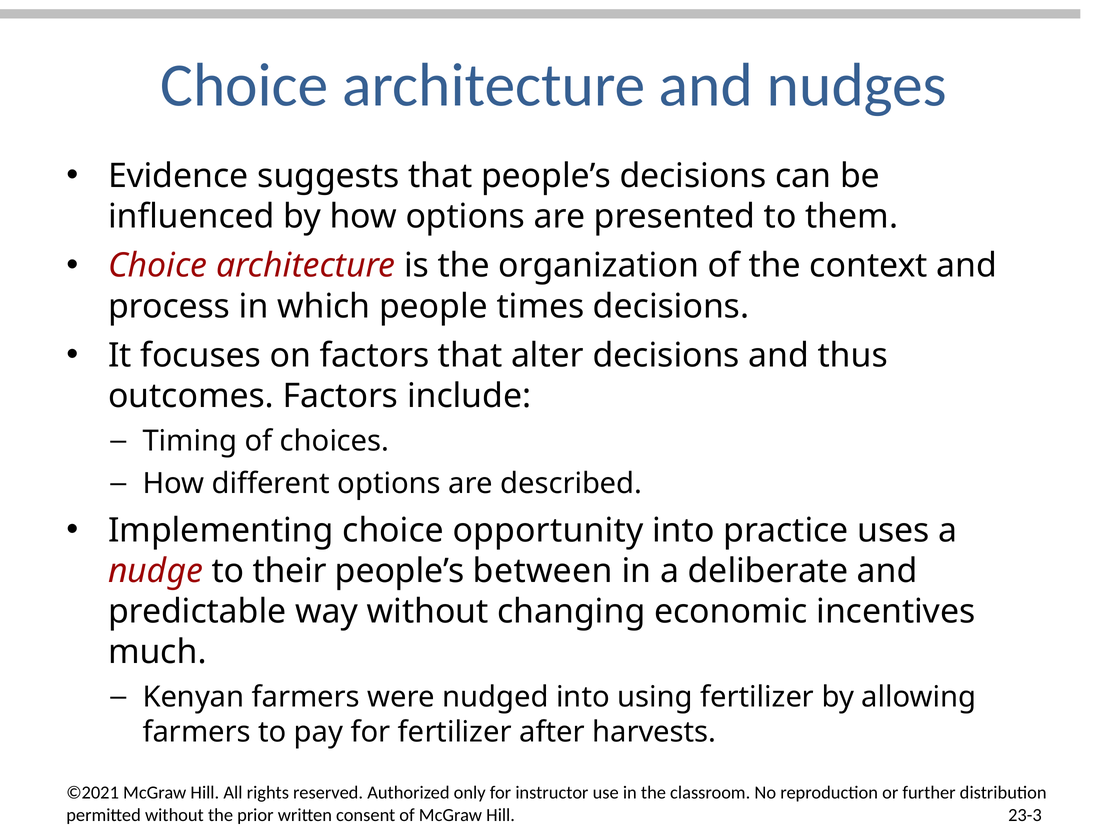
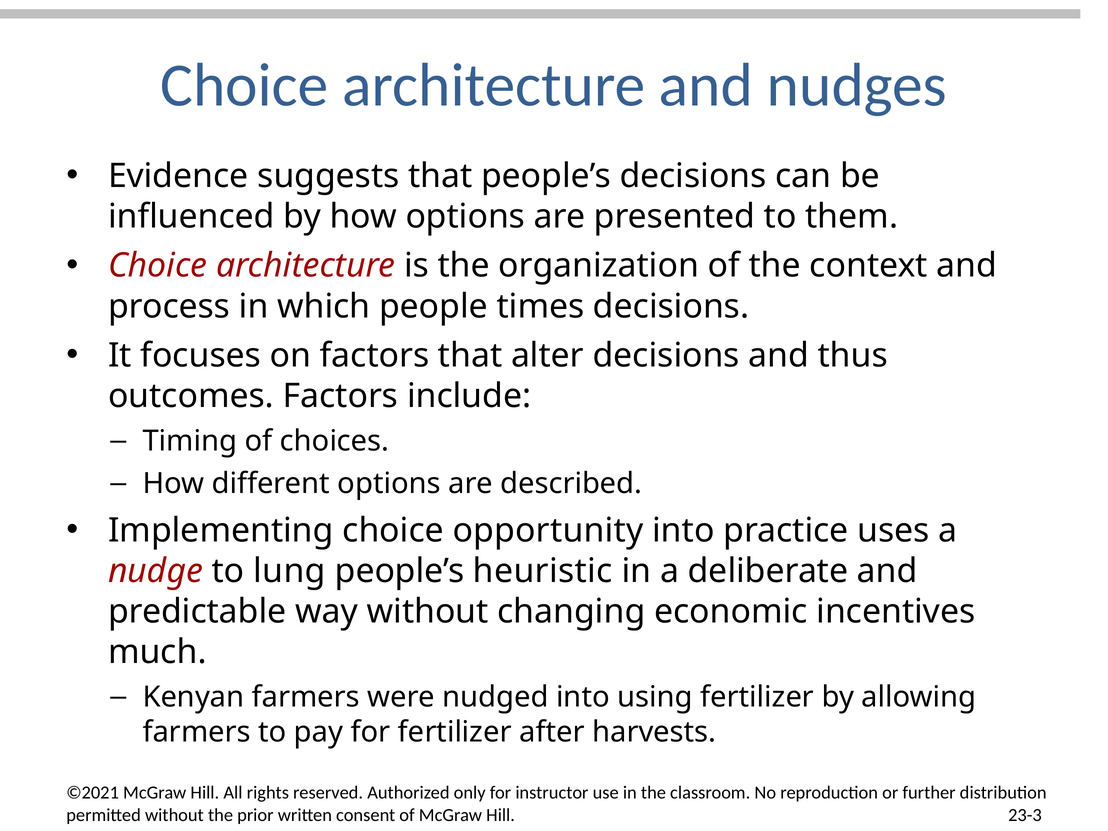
their: their -> lung (289, 571)
between: between -> heuristic (543, 571)
